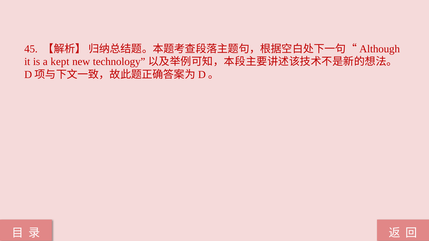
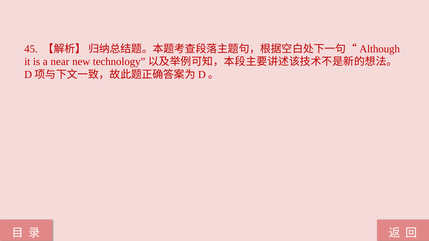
kept: kept -> near (60, 62)
